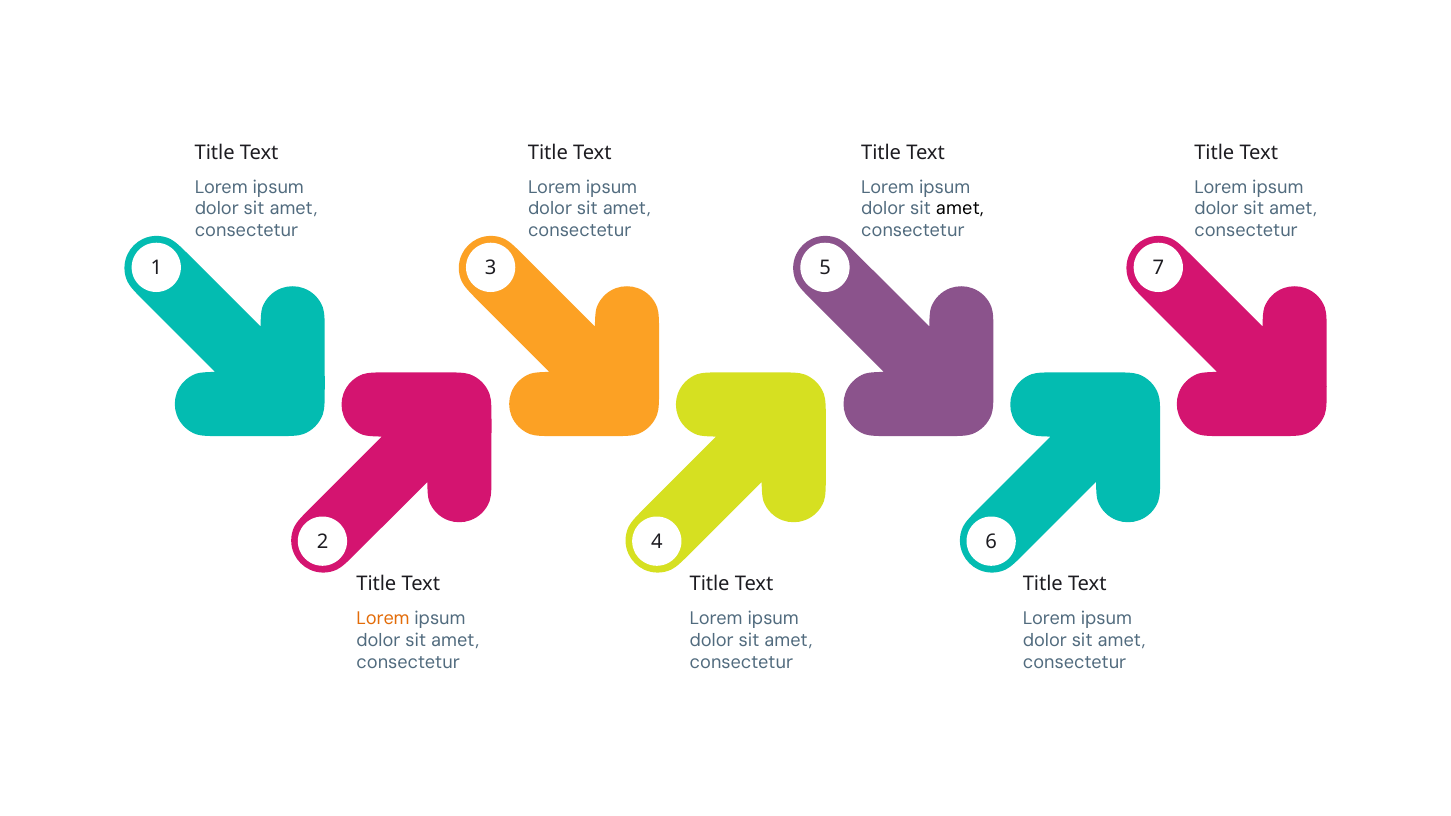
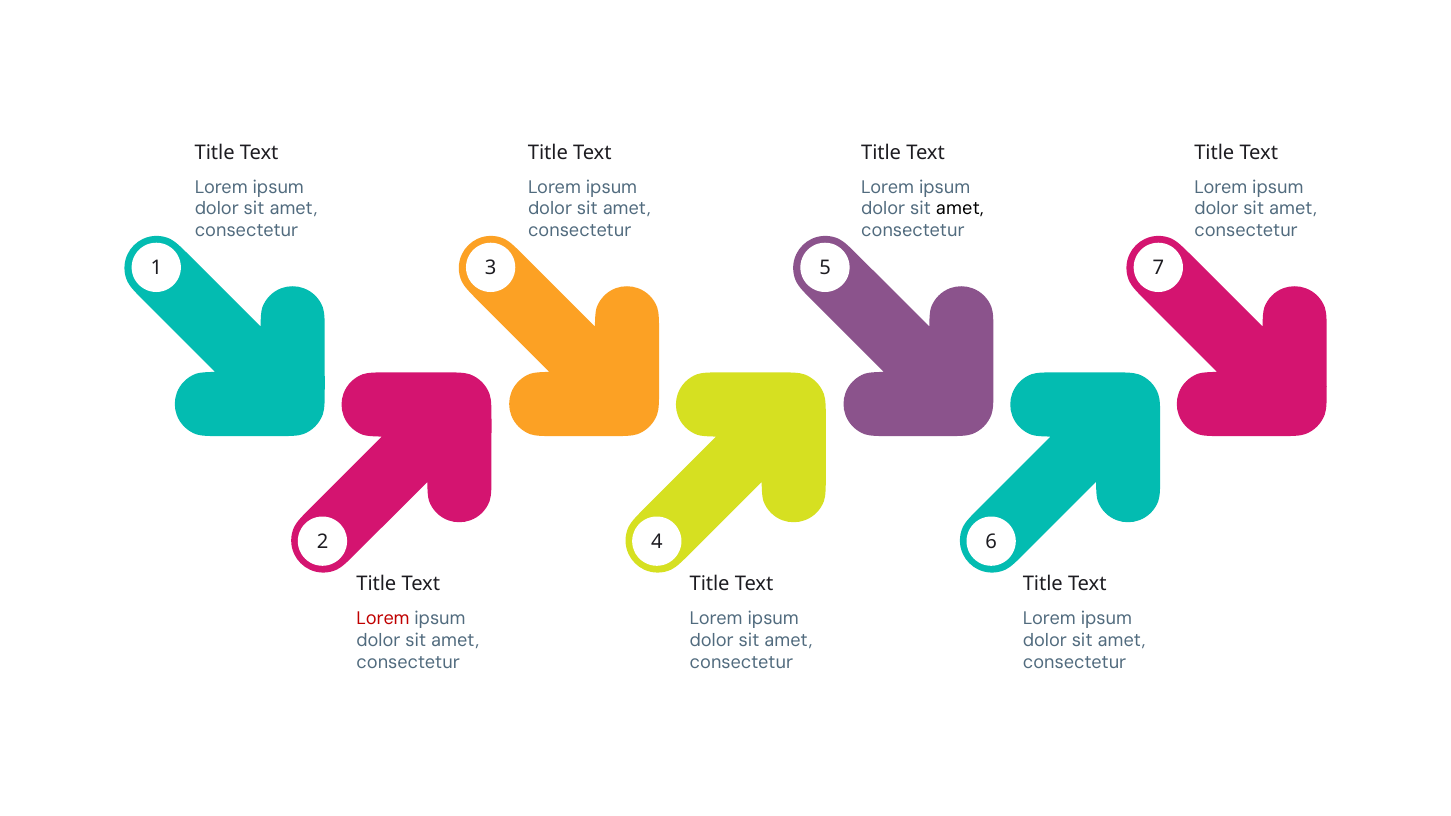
Lorem colour: orange -> red (383, 619)
